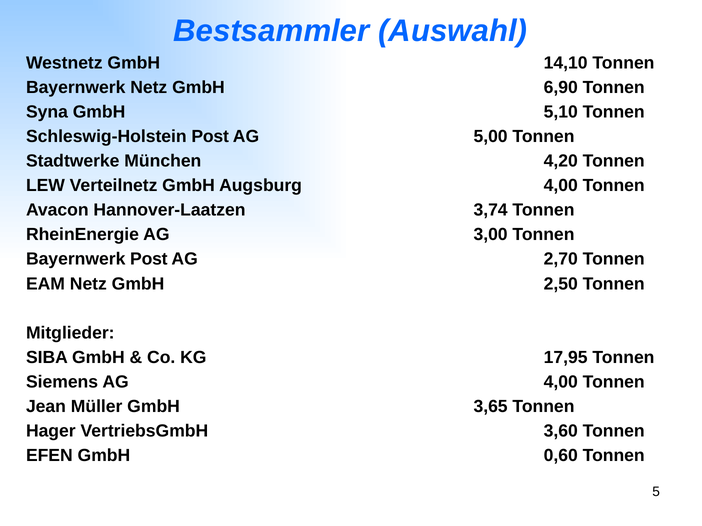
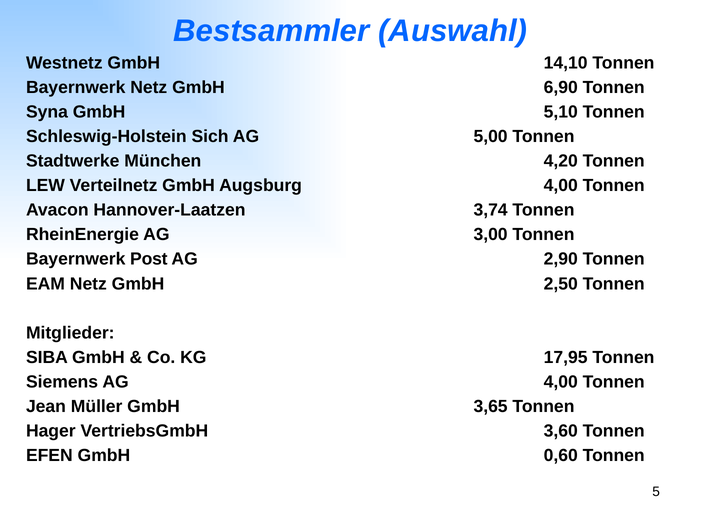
Schleswig-Holstein Post: Post -> Sich (210, 137)
2,70: 2,70 -> 2,90 (561, 259)
